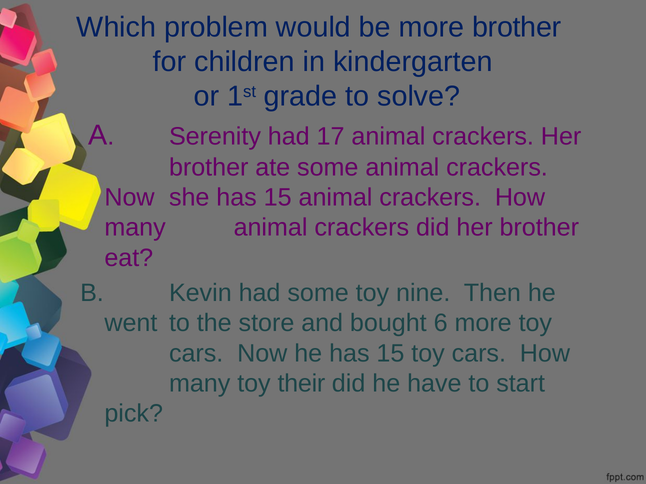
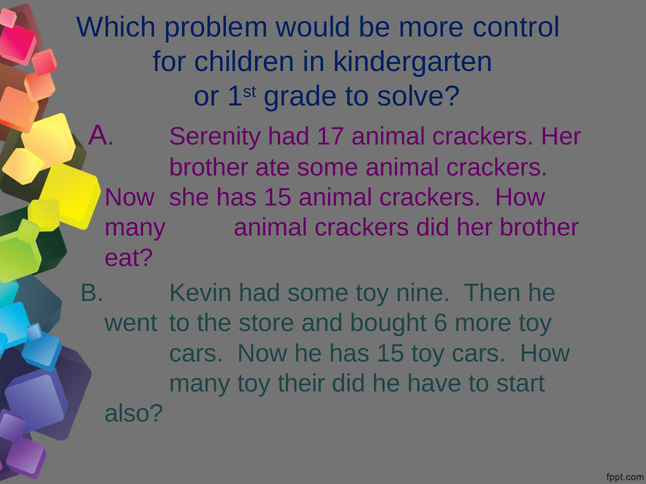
more brother: brother -> control (516, 27)
pick: pick -> also (134, 414)
